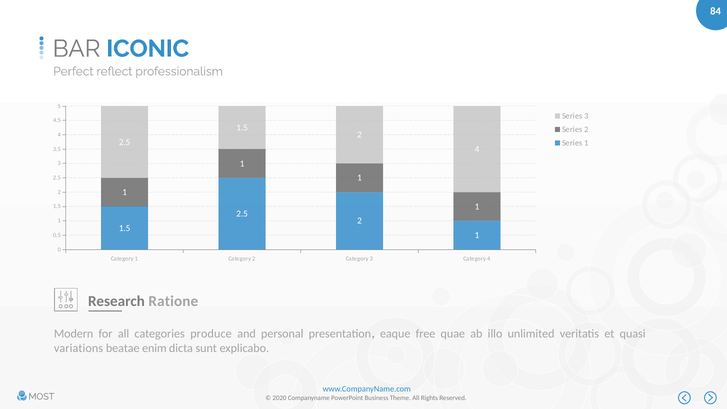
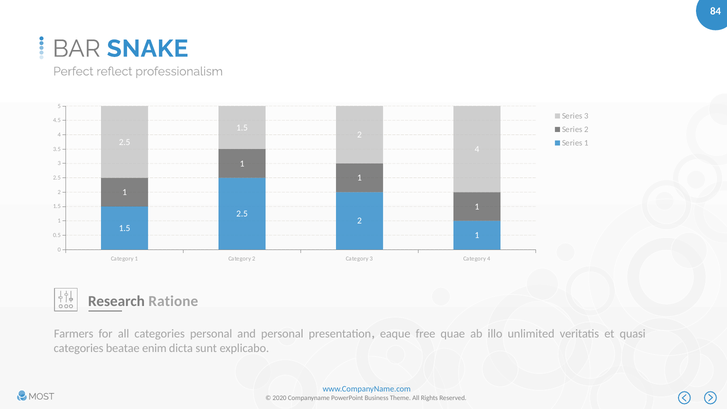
ICONIC: ICONIC -> SNAKE (148, 49)
Modern: Modern -> Farmers (74, 334)
categories produce: produce -> personal (211, 334)
variations: variations -> categories (79, 348)
